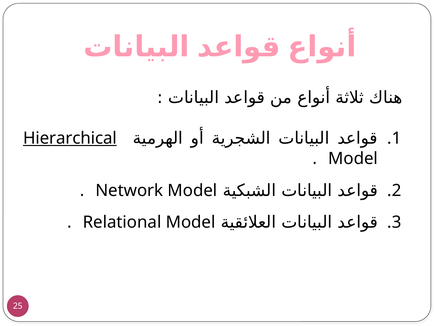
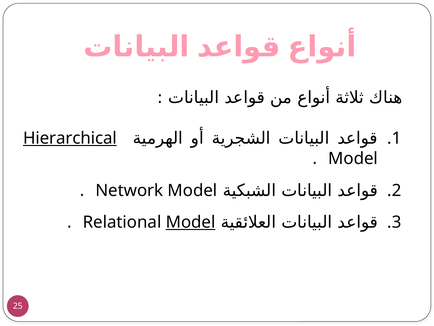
Model underline: none -> present (191, 222)
